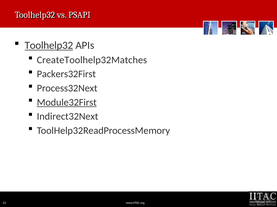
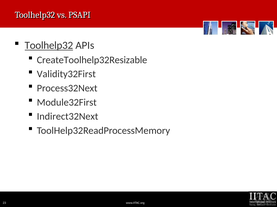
CreateToolhelp32Matches: CreateToolhelp32Matches -> CreateToolhelp32Resizable (92, 60)
Packers32First: Packers32First -> Validity32First (66, 74)
Module32First underline: present -> none (67, 103)
